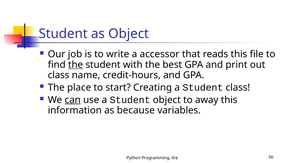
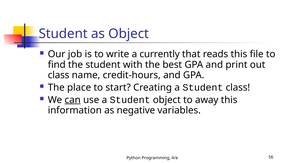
accessor: accessor -> currently (160, 54)
the underline: present -> none (76, 65)
because: because -> negative (136, 110)
